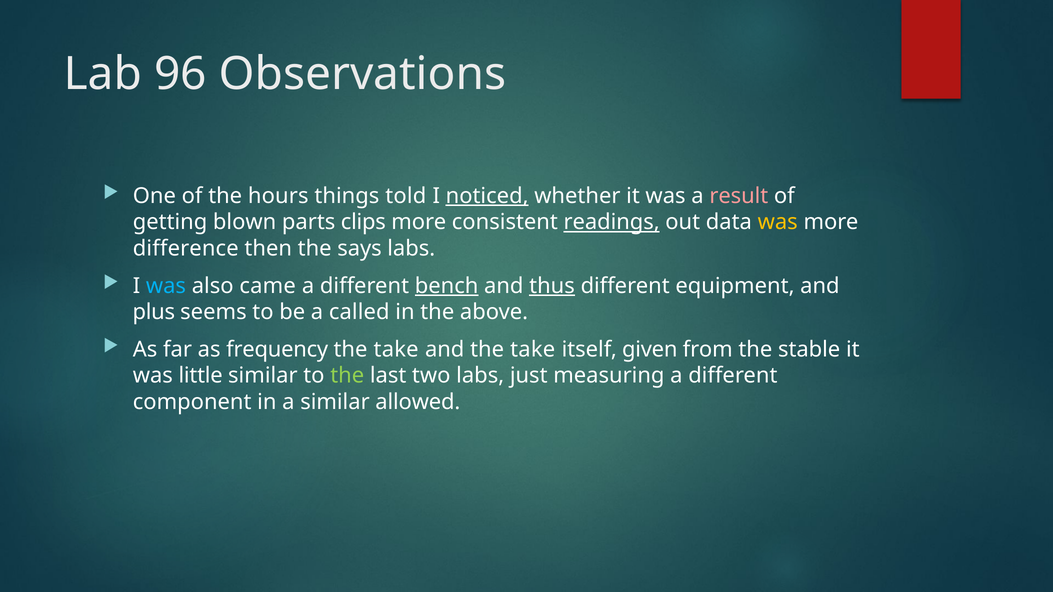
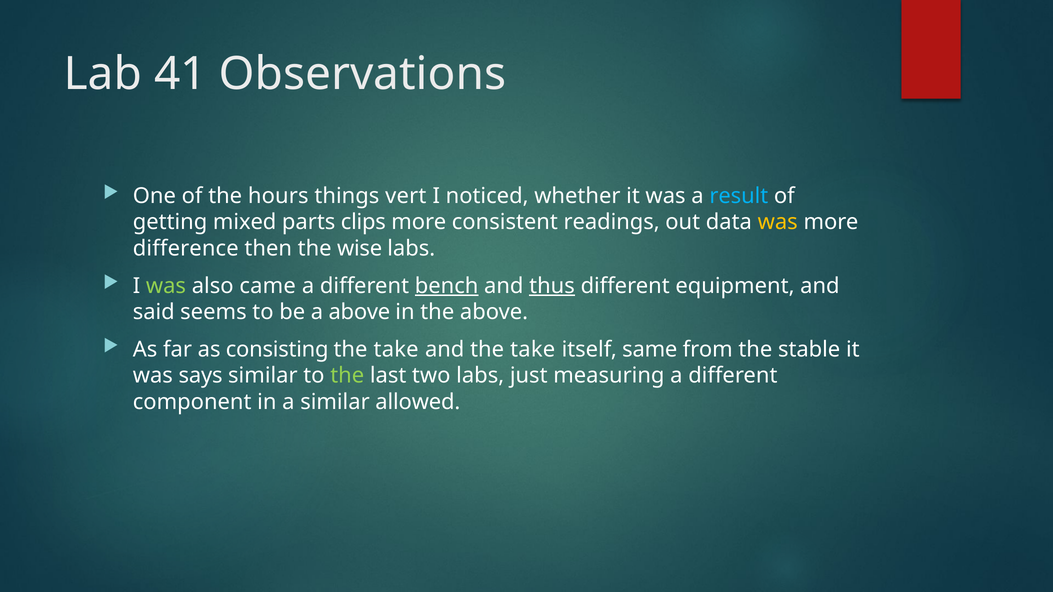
96: 96 -> 41 (180, 74)
told: told -> vert (406, 196)
noticed underline: present -> none (487, 196)
result colour: pink -> light blue (739, 196)
blown: blown -> mixed (245, 222)
readings underline: present -> none (612, 222)
says: says -> wise (360, 249)
was colour: light blue -> light green (166, 286)
plus: plus -> said (154, 312)
a called: called -> above (359, 312)
frequency: frequency -> consisting (277, 350)
given: given -> same (650, 350)
little: little -> says (201, 376)
